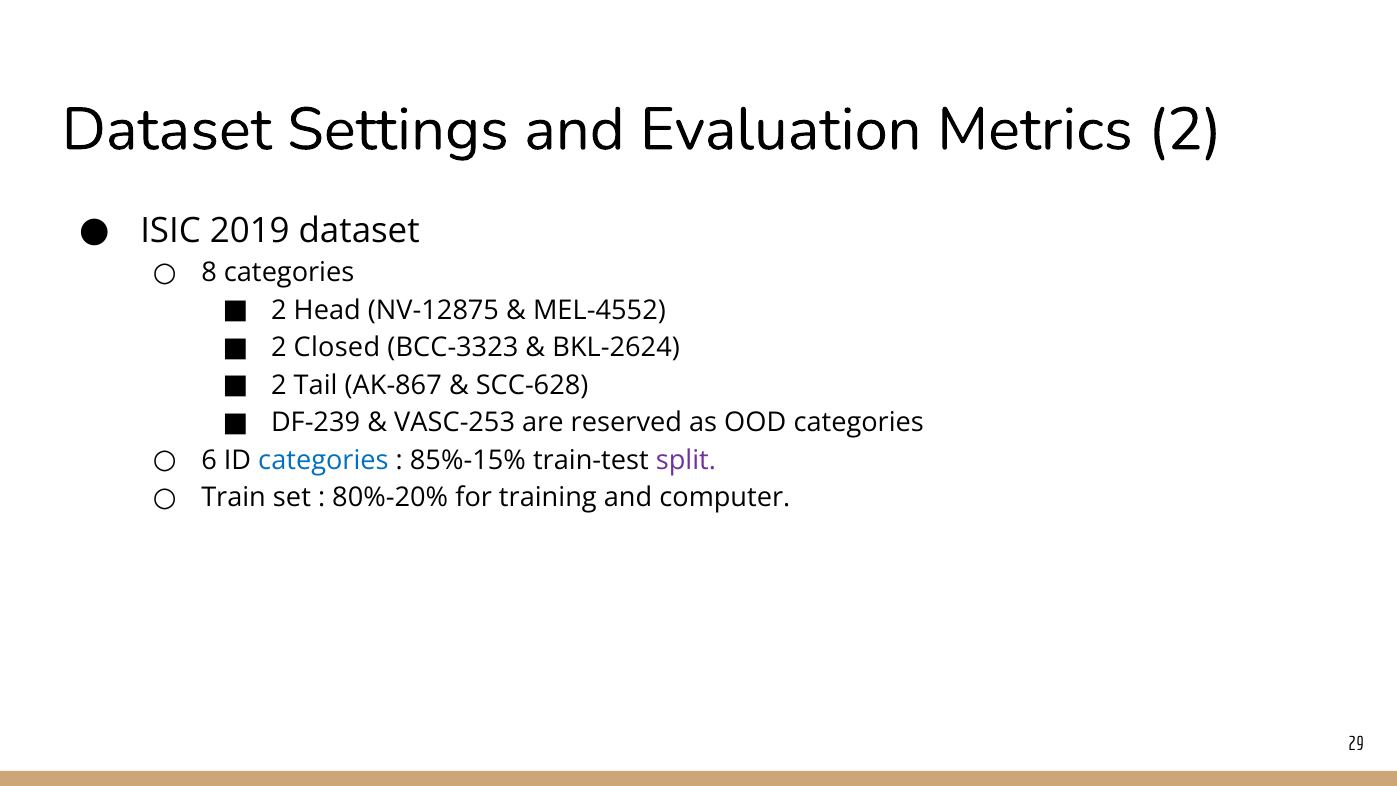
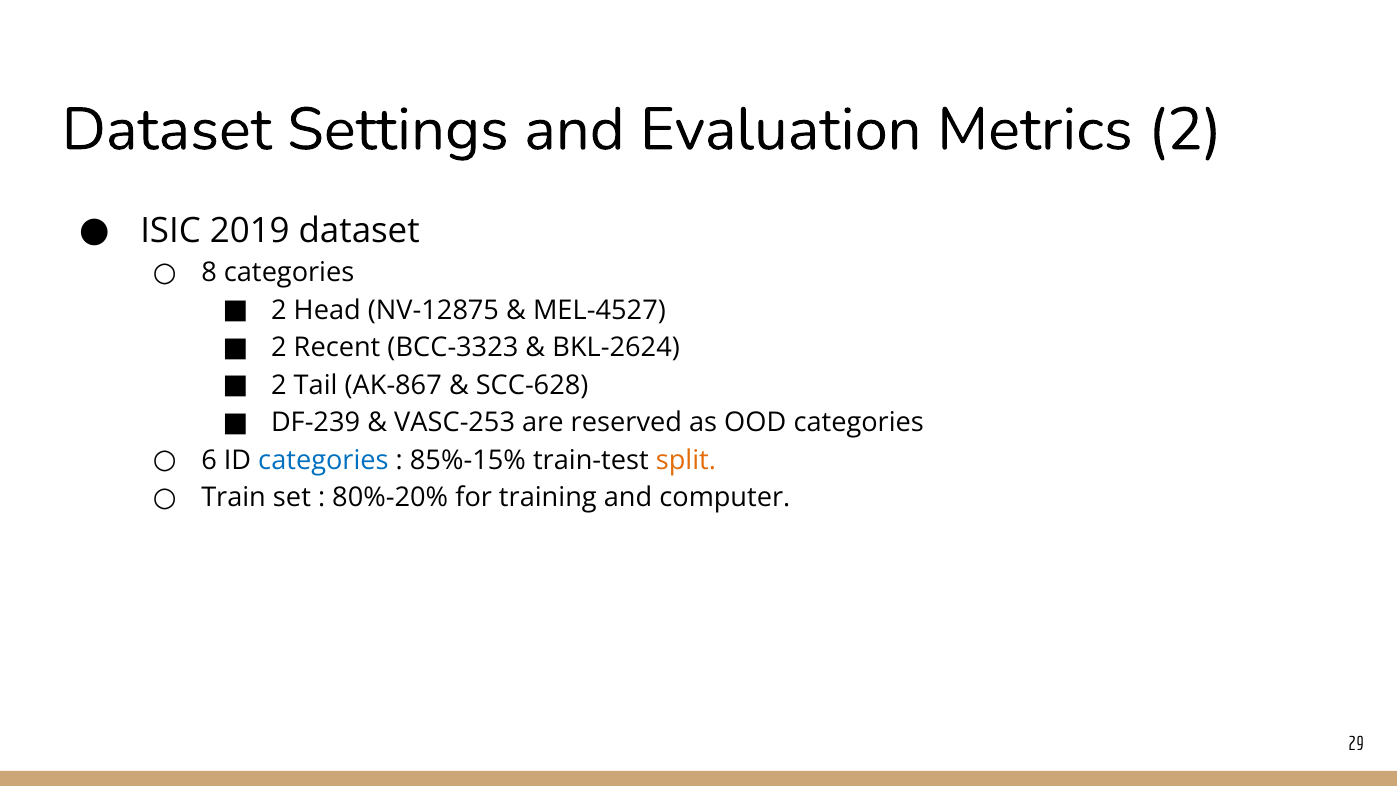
MEL-4552: MEL-4552 -> MEL-4527 (599, 310)
Closed: Closed -> Recent (337, 348)
split colour: purple -> orange (686, 460)
